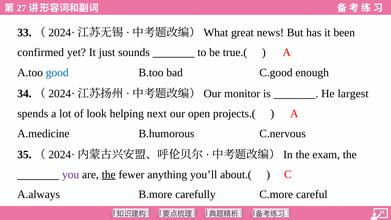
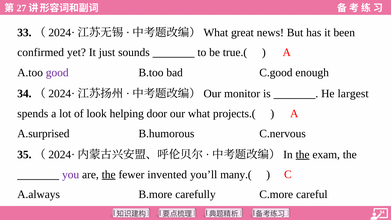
good colour: blue -> purple (57, 73)
next: next -> door (157, 114)
open: open -> what (199, 114)
A.medicine: A.medicine -> A.surprised (43, 133)
the underline: none -> present (303, 154)
anything: anything -> invented (167, 174)
about.(: about.( -> many.( (236, 174)
